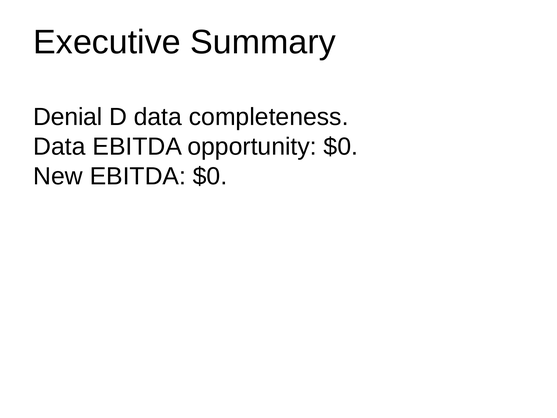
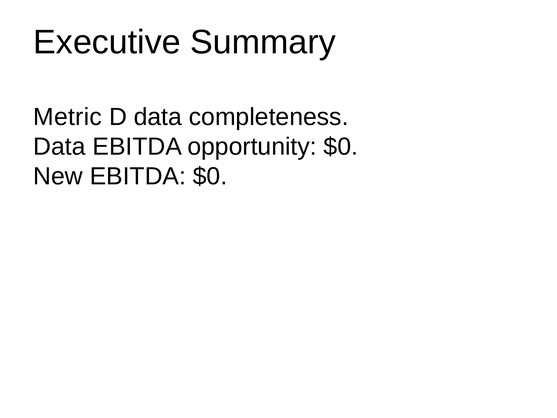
Denial: Denial -> Metric (68, 117)
